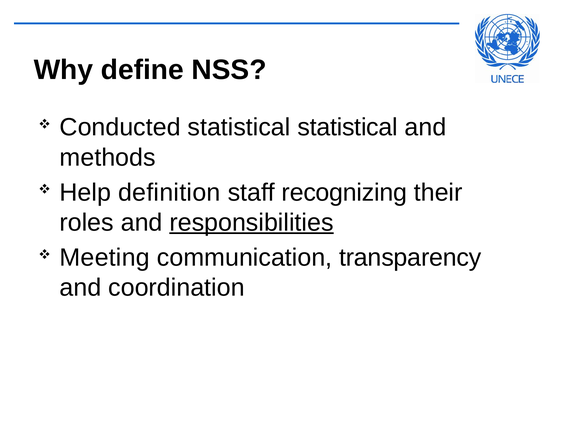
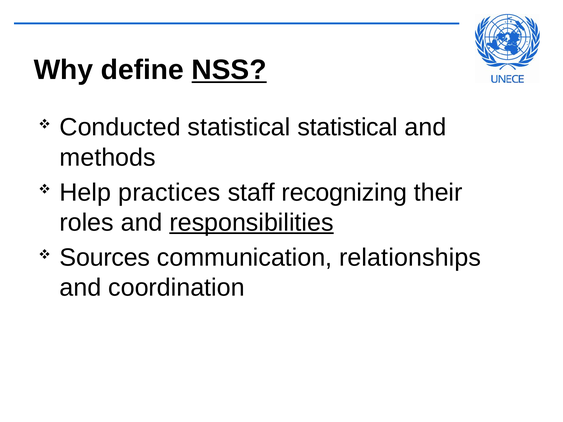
NSS underline: none -> present (229, 70)
definition: definition -> practices (169, 193)
Meeting: Meeting -> Sources (105, 258)
transparency: transparency -> relationships (410, 258)
